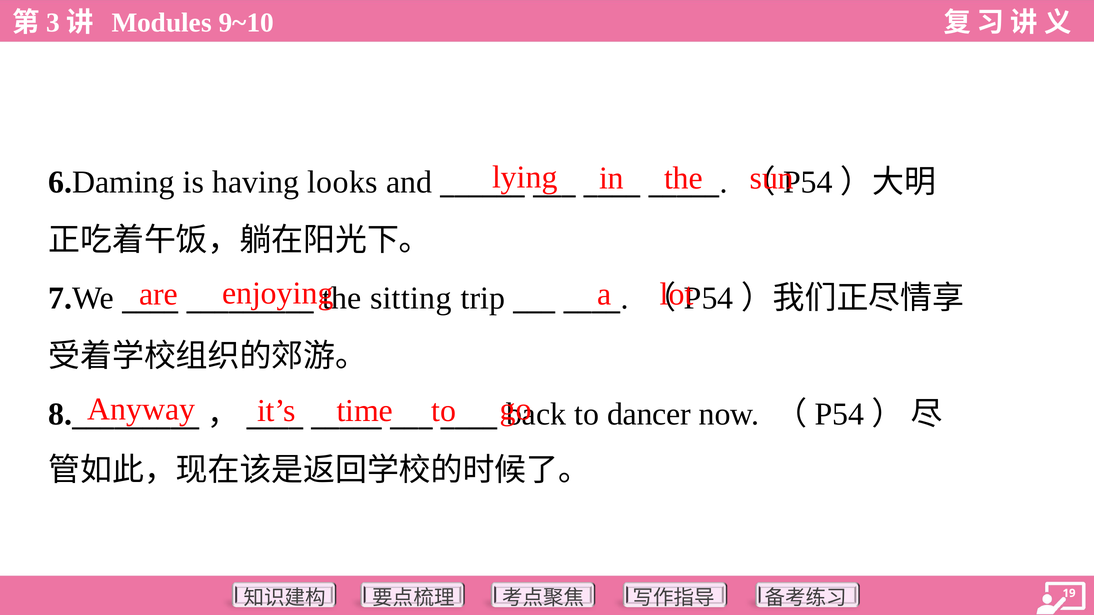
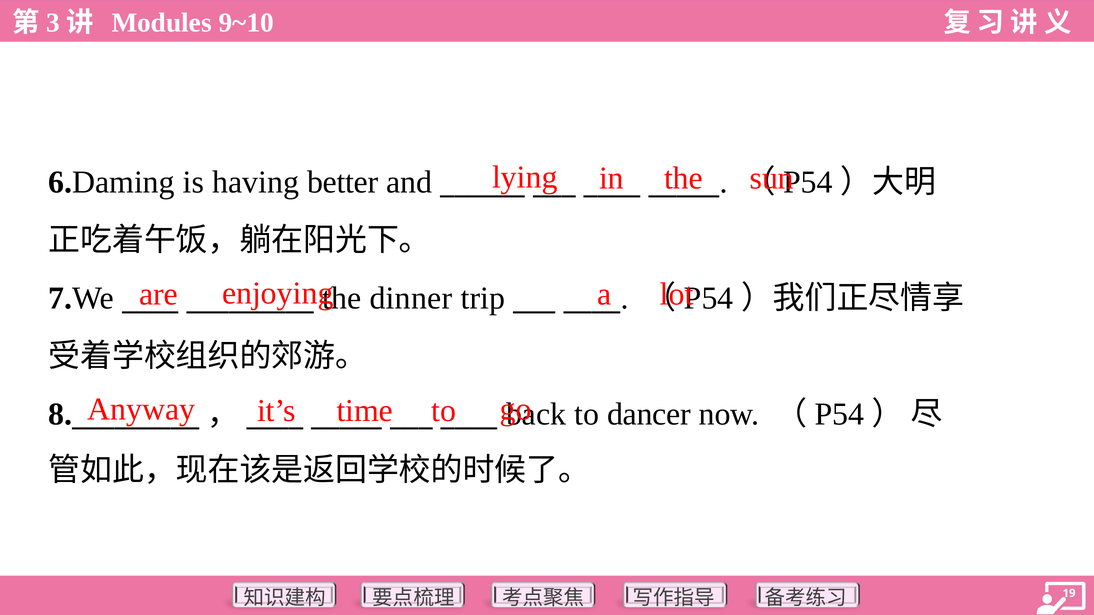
looks: looks -> better (343, 182)
sitting: sitting -> dinner (411, 298)
